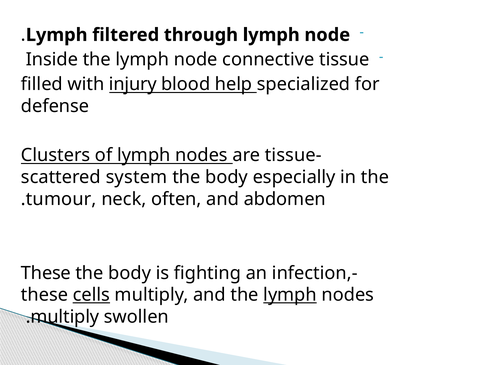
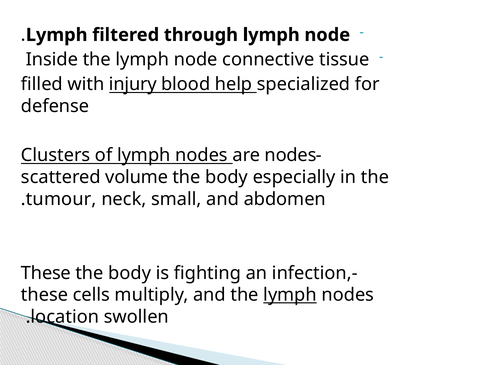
are tissue: tissue -> nodes (291, 155)
system: system -> volume (137, 177)
often: often -> small (176, 199)
cells underline: present -> none (91, 295)
multiply: multiply -> location (65, 316)
